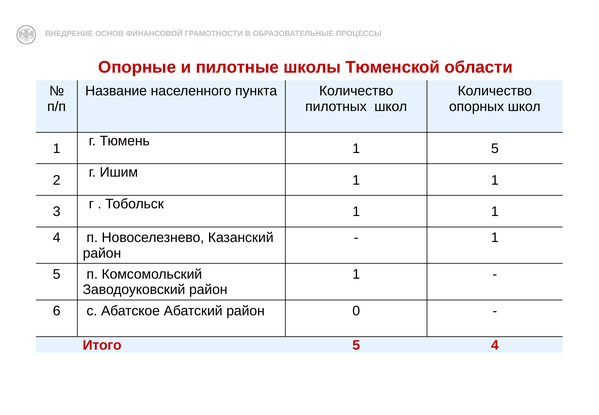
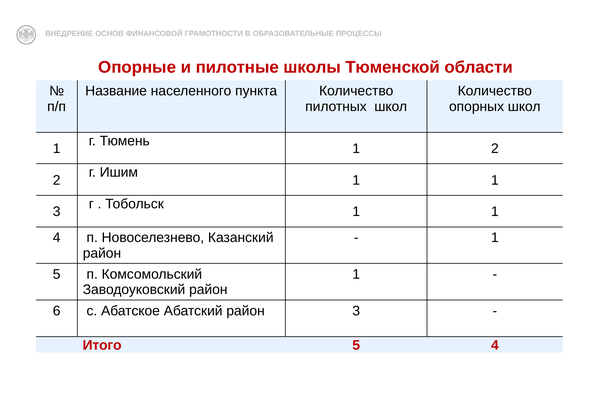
5: 5 -> 2 (495, 148)
район 0: 0 -> 3 (356, 311)
